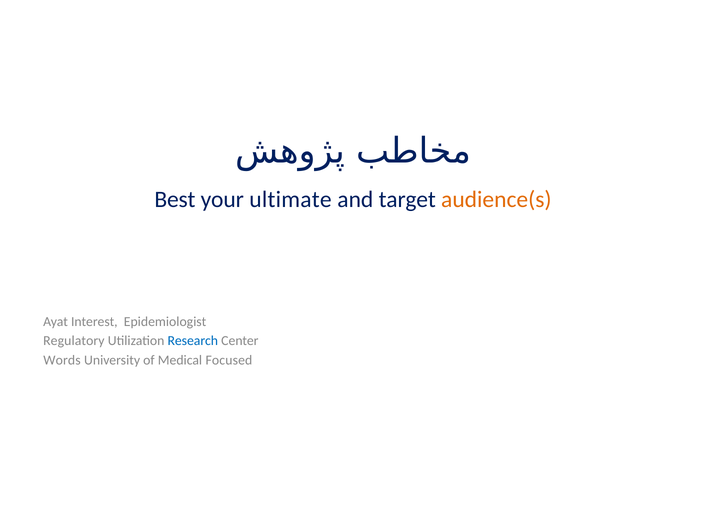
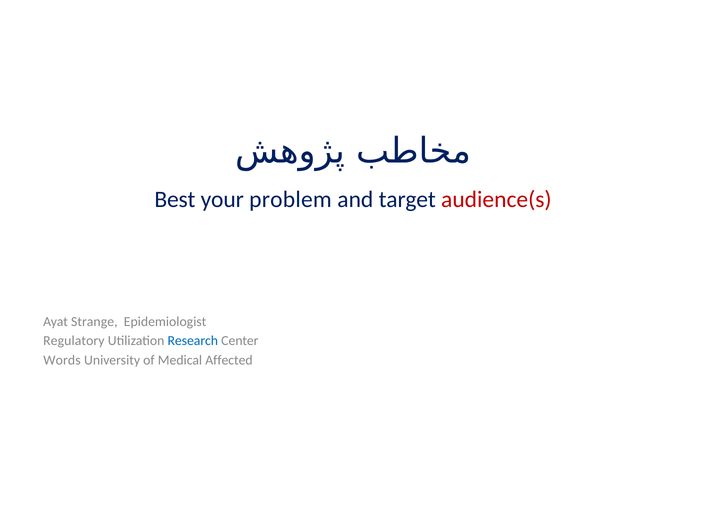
ultimate: ultimate -> problem (291, 200)
audience(s colour: orange -> red (496, 200)
Interest: Interest -> Strange (94, 322)
Focused: Focused -> Affected (229, 361)
